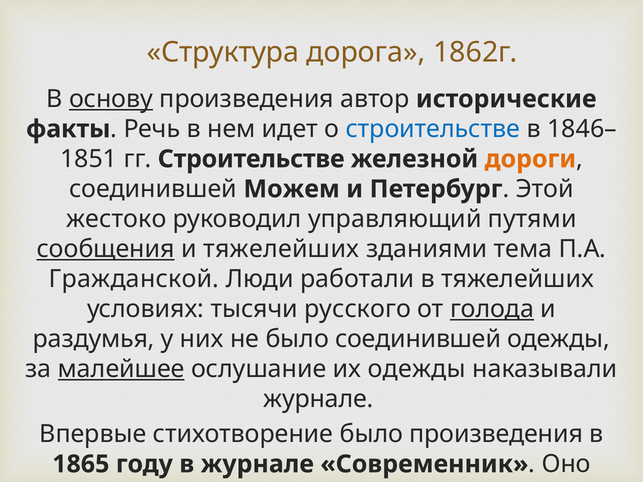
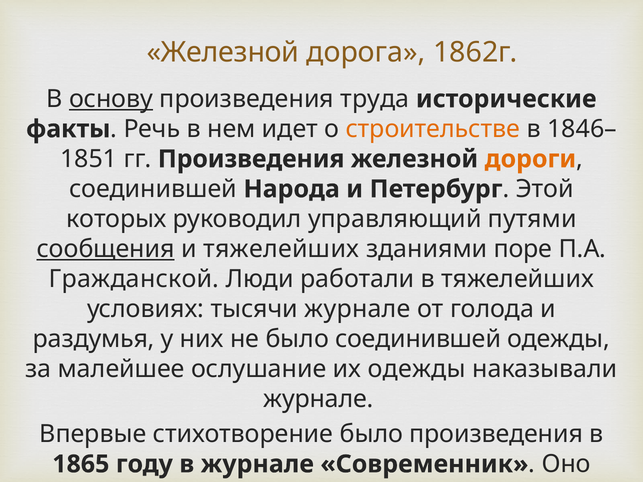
Структура: Структура -> Железной (223, 52)
автор: автор -> труда (375, 99)
строительстве colour: blue -> orange (433, 129)
гг Строительстве: Строительстве -> Произведения (251, 159)
Можем: Можем -> Народа (292, 189)
жестоко: жестоко -> которых (117, 219)
тема: тема -> поре (523, 249)
тысячи русского: русского -> журнале (357, 309)
голода underline: present -> none (492, 309)
малейшее underline: present -> none (121, 369)
